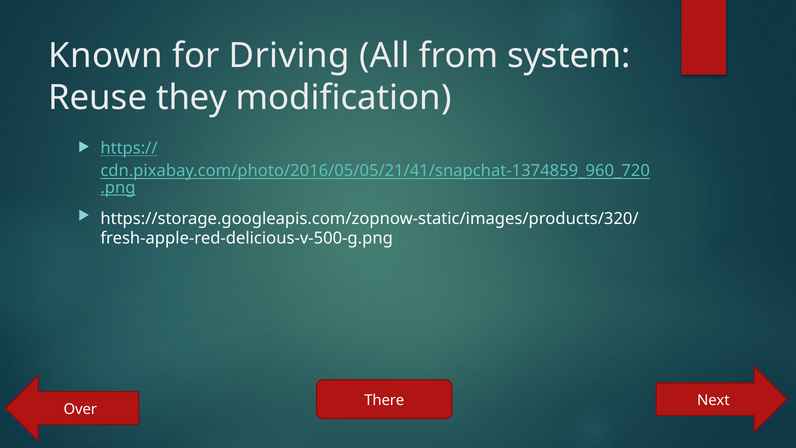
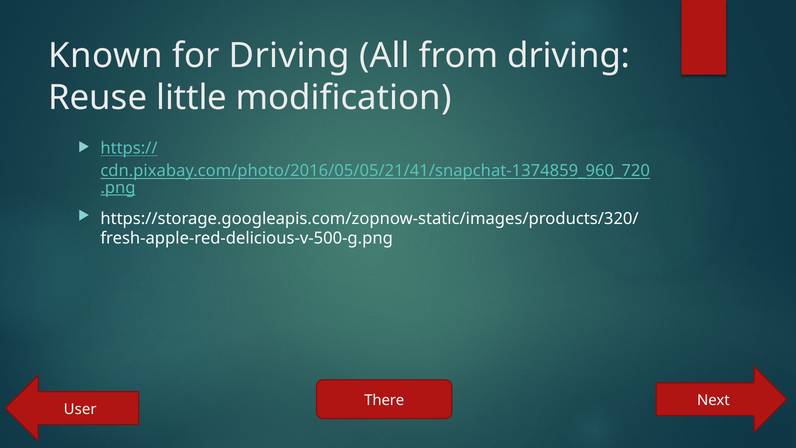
from system: system -> driving (569, 56)
they: they -> little (192, 98)
Over: Over -> User (80, 409)
